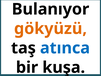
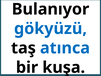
gökyüzü colour: orange -> blue (50, 29)
